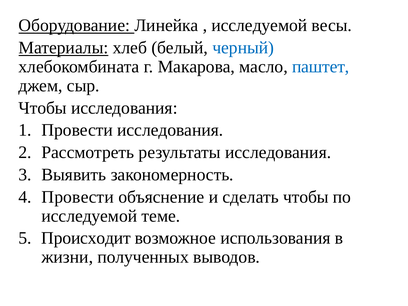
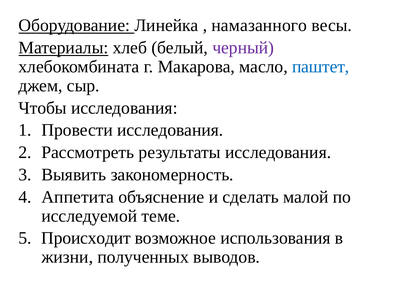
исследуемой: исследуемой -> намазанного (259, 25)
черный colour: blue -> purple (243, 48)
Провести: Провести -> Аппетита (78, 197)
сделать чтобы: чтобы -> малой (306, 197)
